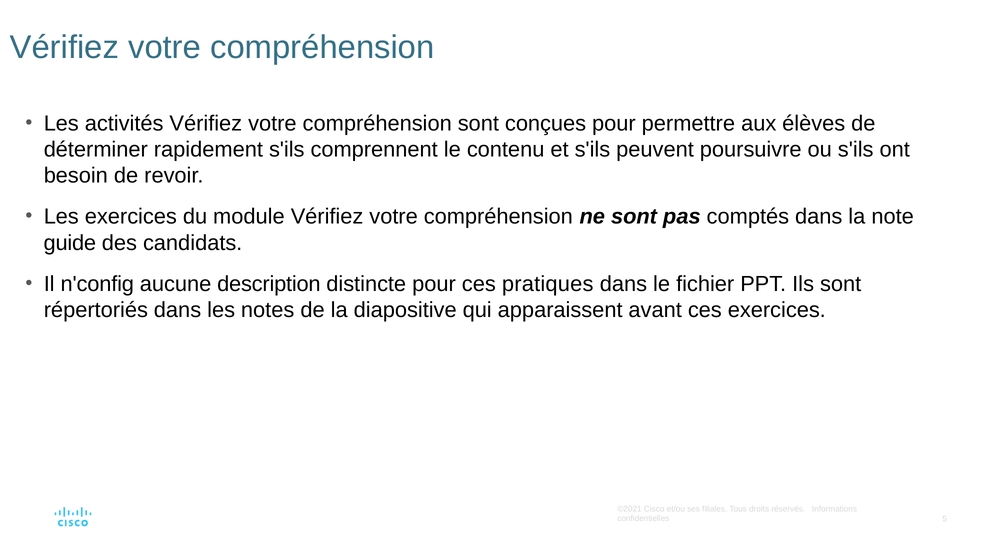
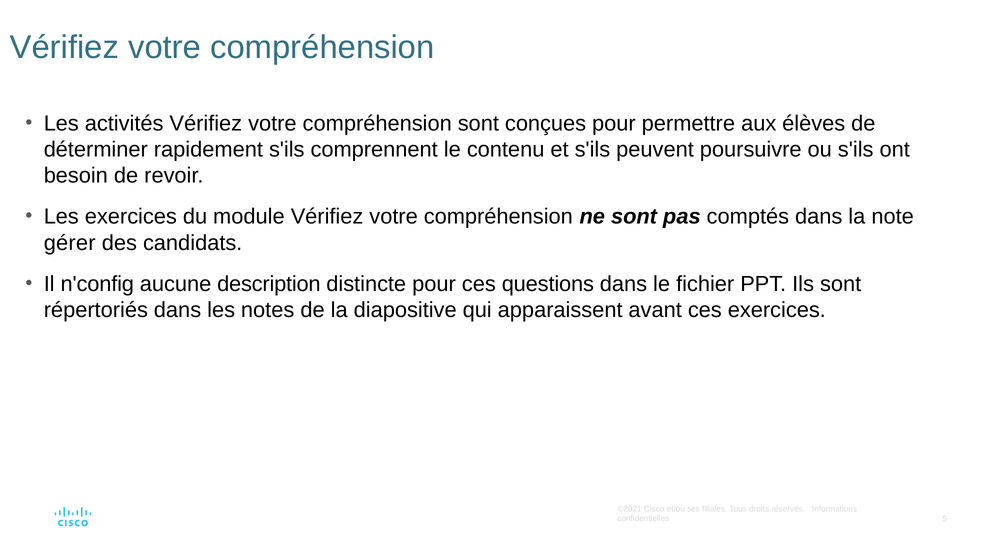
guide: guide -> gérer (70, 243)
pratiques: pratiques -> questions (548, 284)
